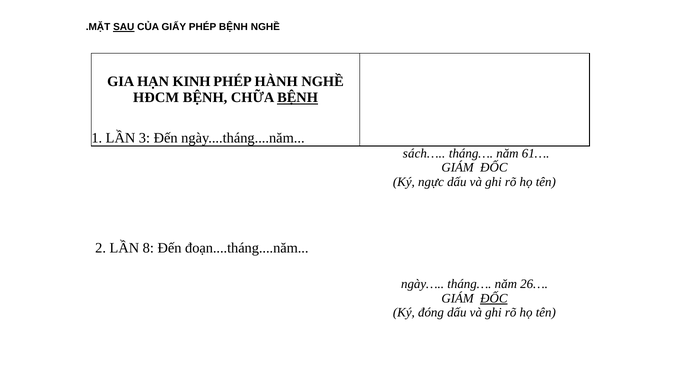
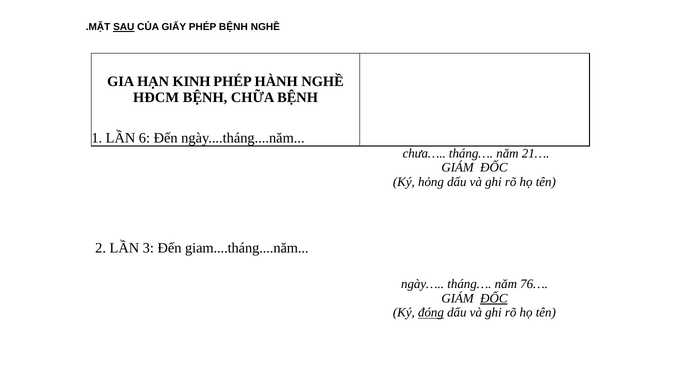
BỆNH underline: present -> none (298, 98)
3: 3 -> 6 (144, 138)
sách…: sách… -> chưa… (424, 153)
61…: 61… -> 21… (536, 153)
ngực: ngực -> hỏng (431, 182)
8: 8 -> 3 (148, 248)
đoạn....tháng....năm: đoạn....tháng....năm -> giam....tháng....năm (247, 248)
26…: 26… -> 76… (534, 284)
đóng underline: none -> present (431, 313)
